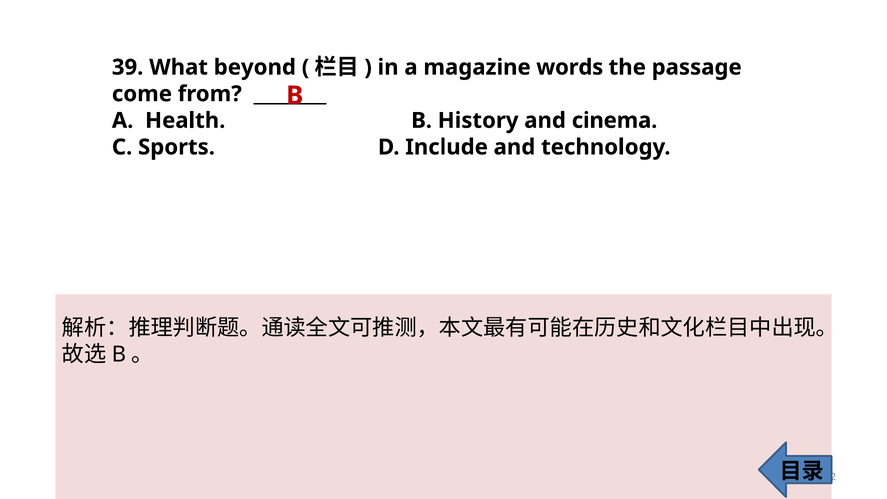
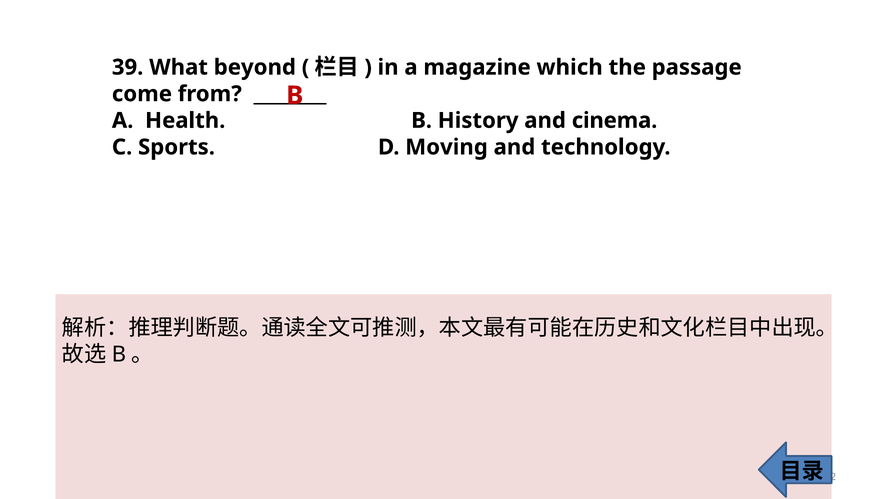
words: words -> which (570, 67)
Include: Include -> Moving (447, 147)
